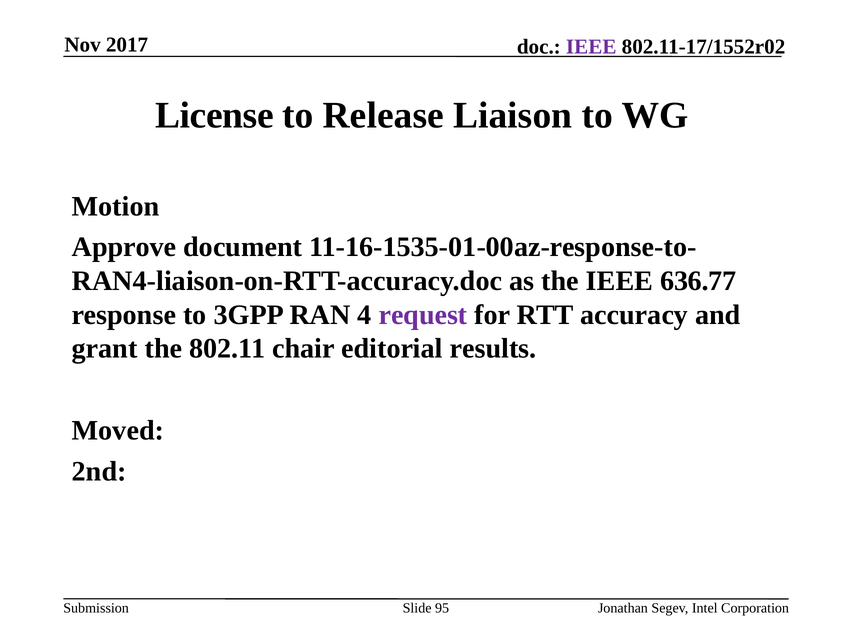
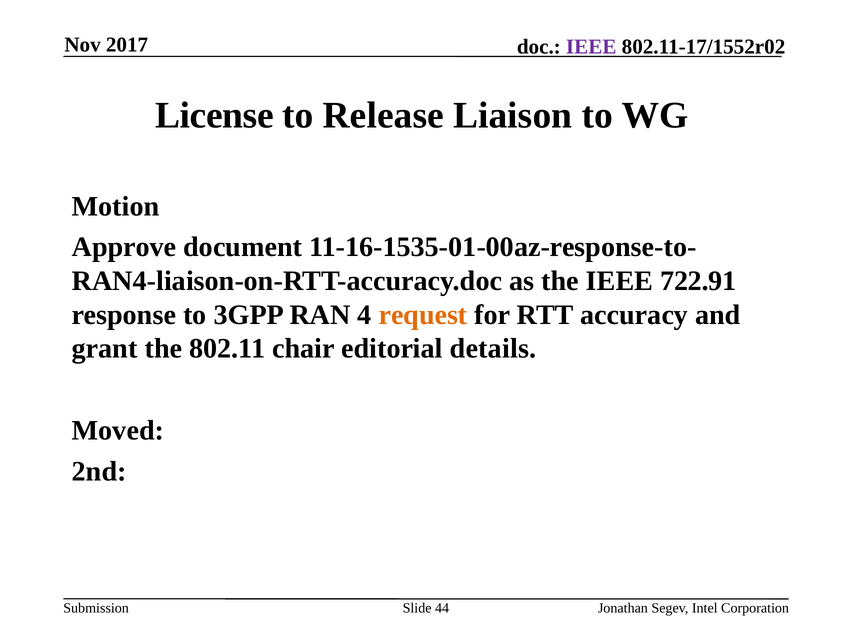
636.77: 636.77 -> 722.91 (698, 281)
request colour: purple -> orange (423, 315)
results: results -> details (493, 348)
95: 95 -> 44 (442, 608)
